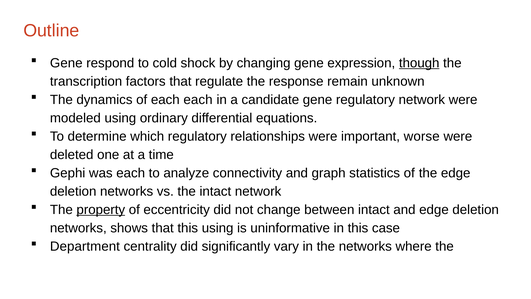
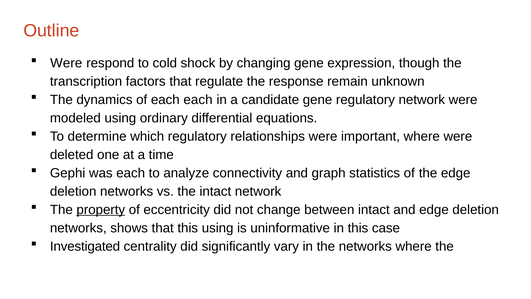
Gene: Gene -> Were (66, 63)
though underline: present -> none (419, 63)
important worse: worse -> where (422, 136)
Department: Department -> Investigated (85, 246)
